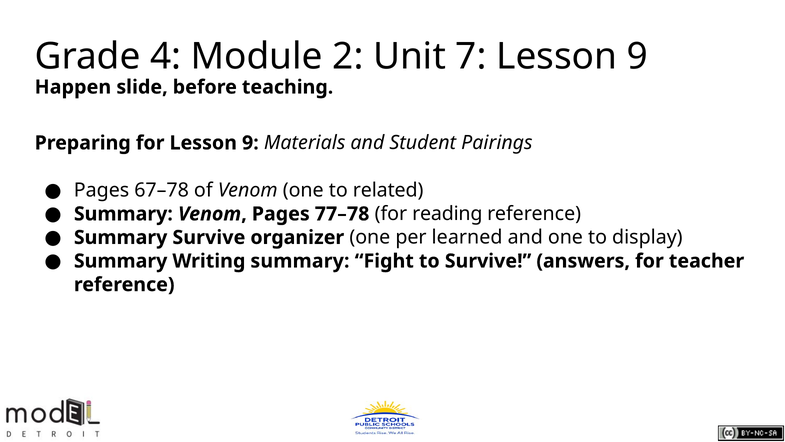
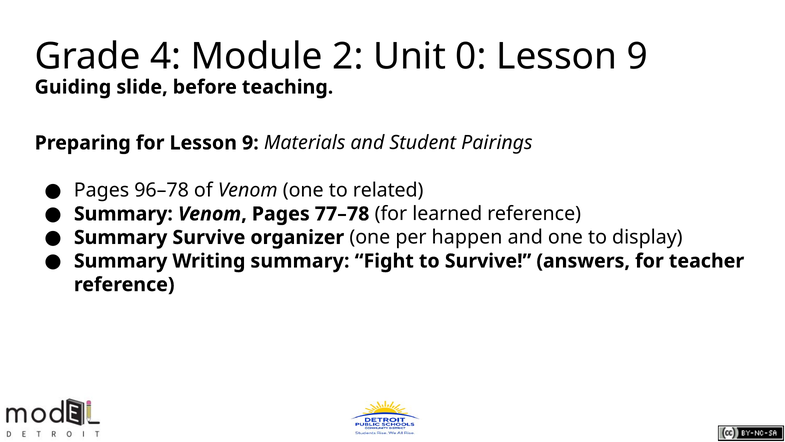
7: 7 -> 0 (471, 56)
Happen: Happen -> Guiding (73, 87)
67–78: 67–78 -> 96–78 (162, 190)
reading: reading -> learned (447, 214)
learned: learned -> happen (467, 237)
